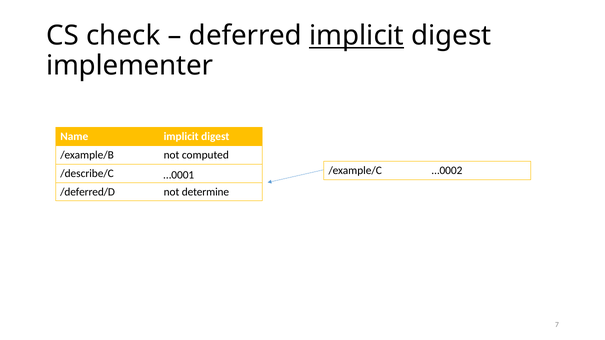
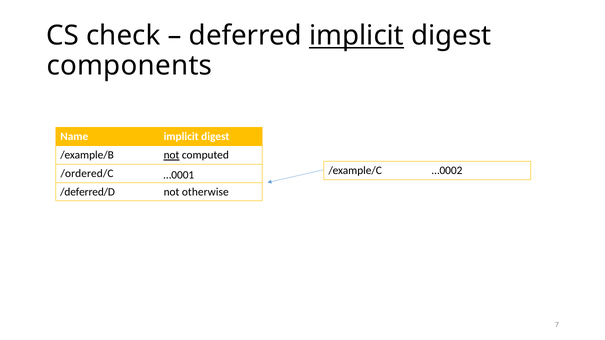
implementer: implementer -> components (129, 66)
not underline: none -> present (171, 155)
/describe/C: /describe/C -> /ordered/C (87, 174)
determine: determine -> otherwise (205, 192)
